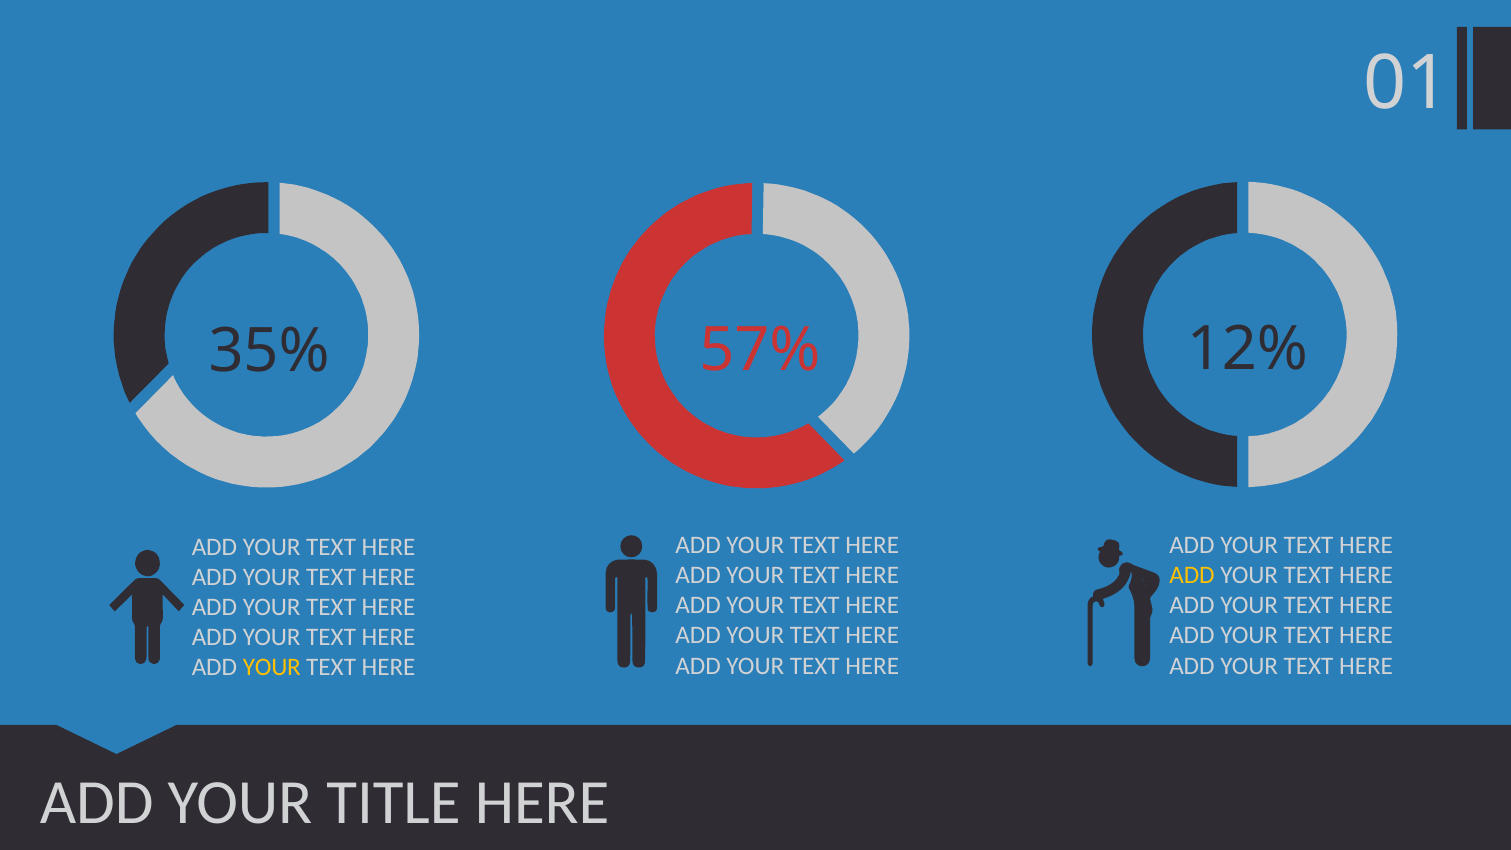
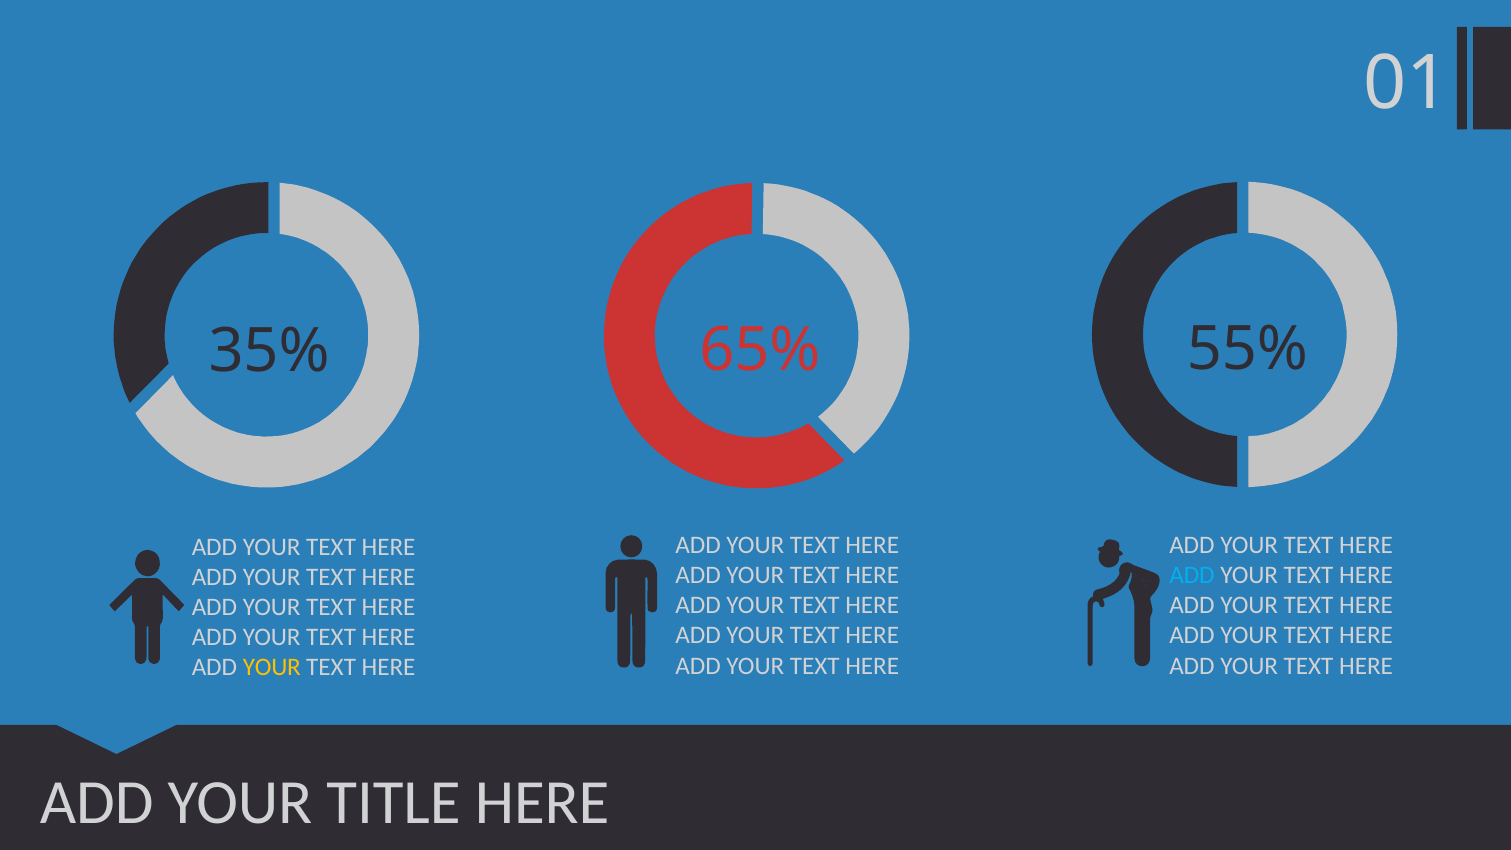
57%: 57% -> 65% (760, 350)
12%: 12% -> 55% (1247, 349)
ADD colour: yellow -> light blue (1192, 575)
